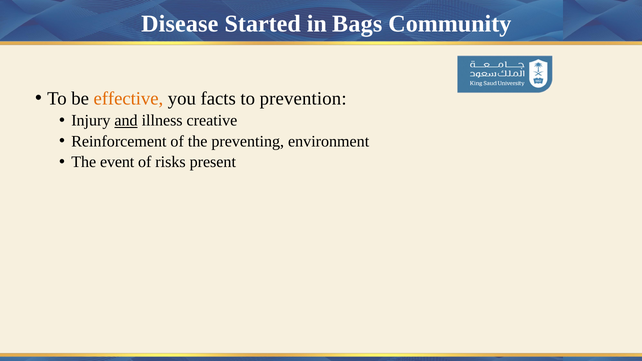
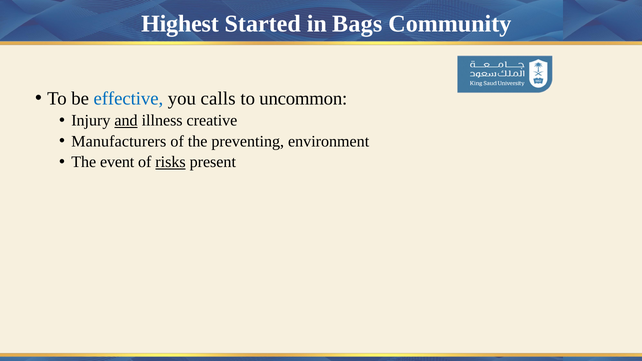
Disease: Disease -> Highest (180, 24)
effective colour: orange -> blue (128, 99)
facts: facts -> calls (218, 99)
prevention: prevention -> uncommon (303, 99)
Reinforcement: Reinforcement -> Manufacturers (119, 141)
risks underline: none -> present (171, 162)
